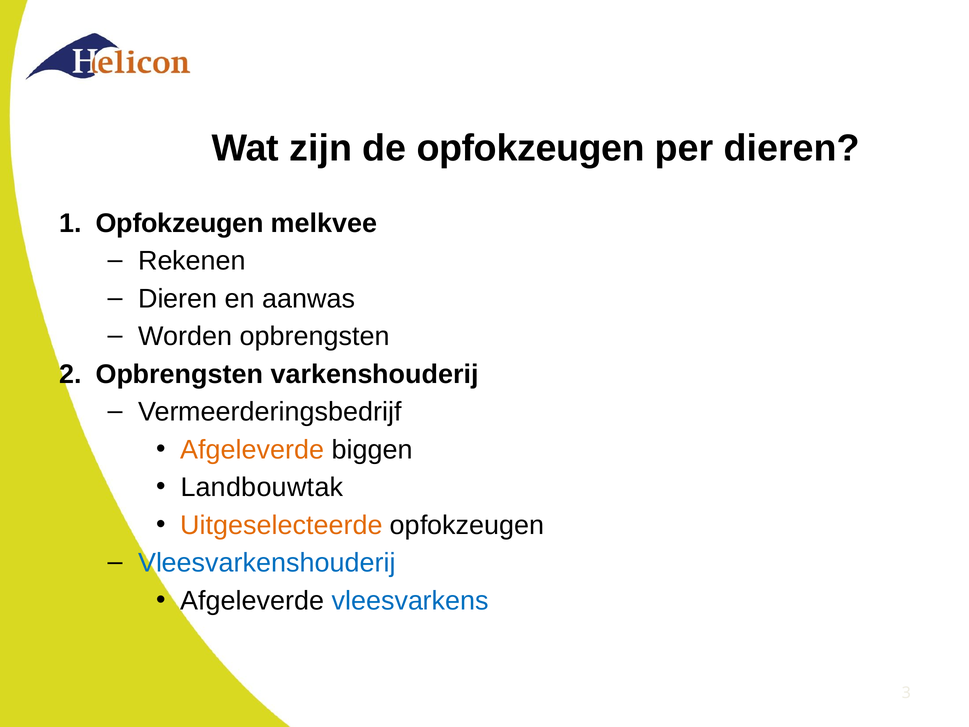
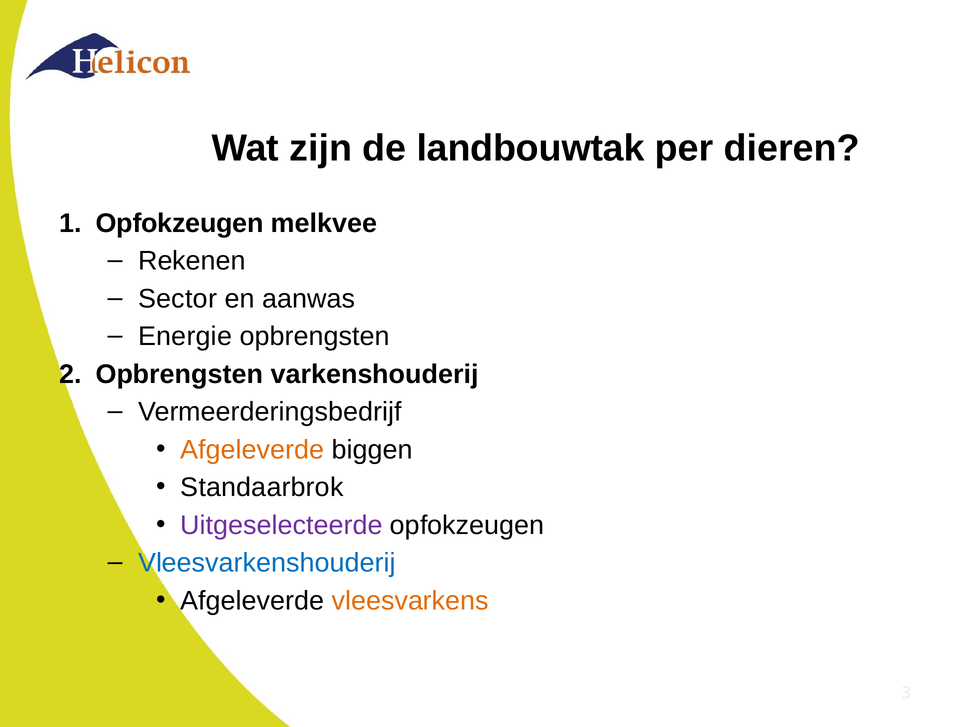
de opfokzeugen: opfokzeugen -> landbouwtak (531, 148)
Dieren: Dieren -> Sector (178, 299)
Worden: Worden -> Energie (185, 336)
Landbouwtak: Landbouwtak -> Standaarbrok (262, 487)
Uitgeselecteerde colour: orange -> purple (282, 525)
vleesvarkens colour: blue -> orange (410, 600)
